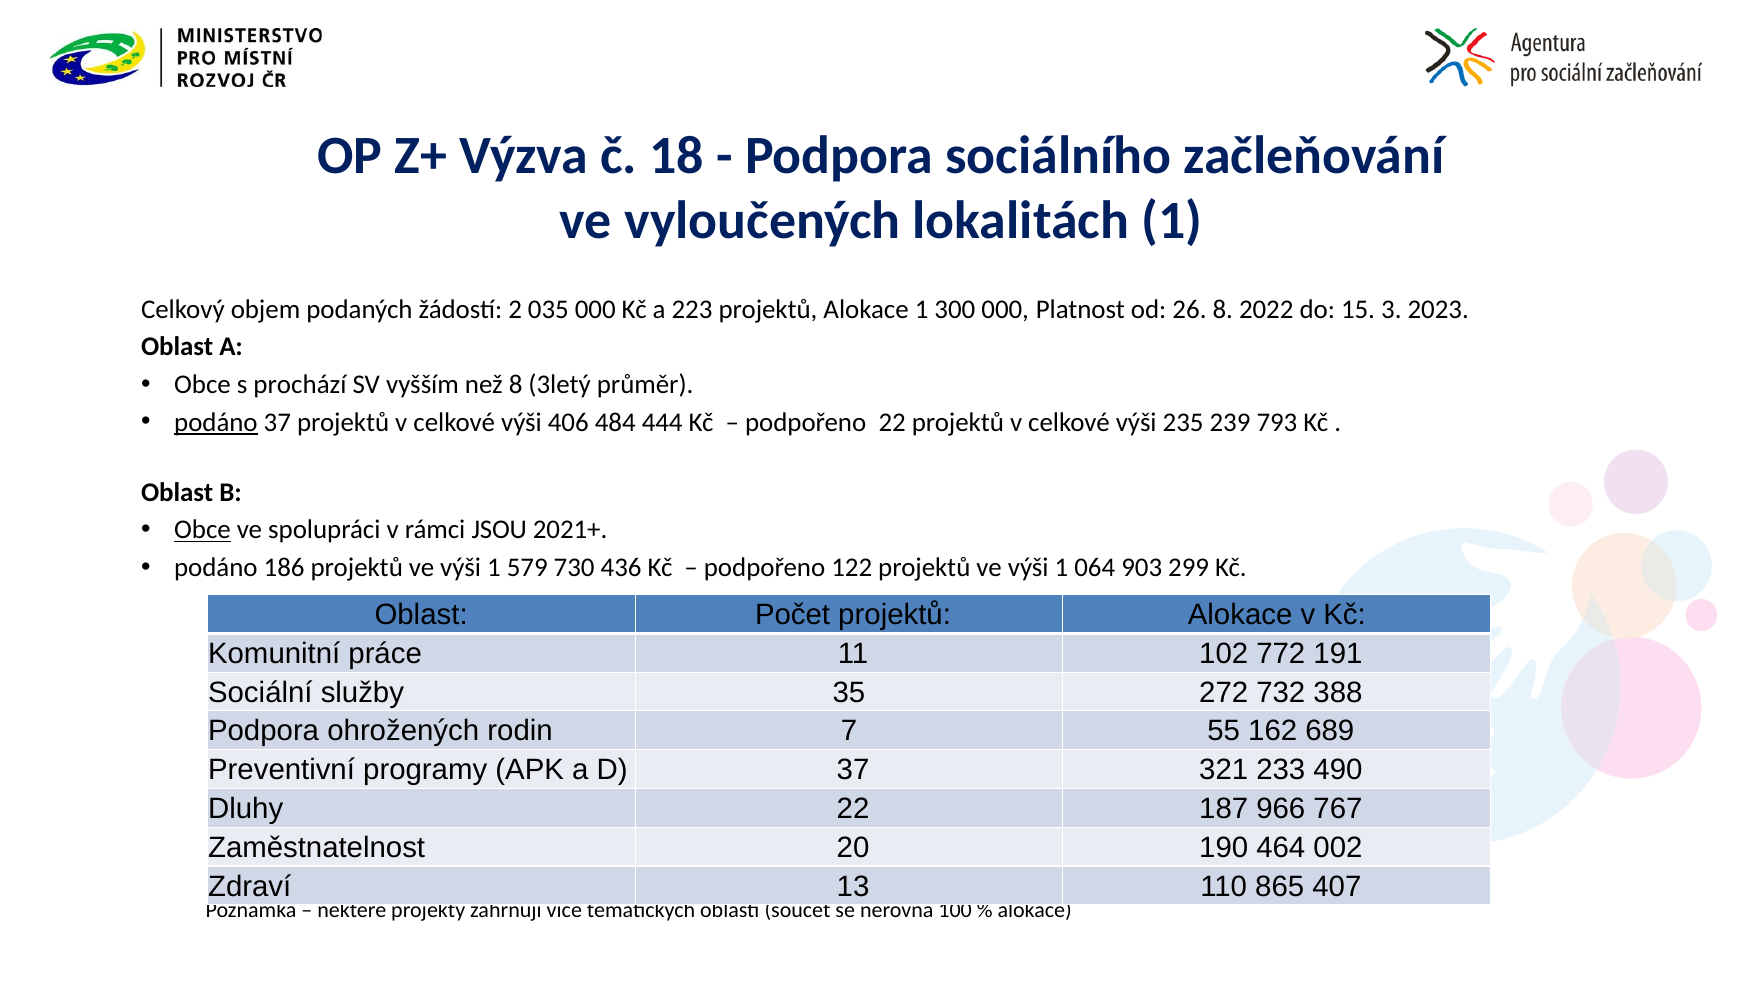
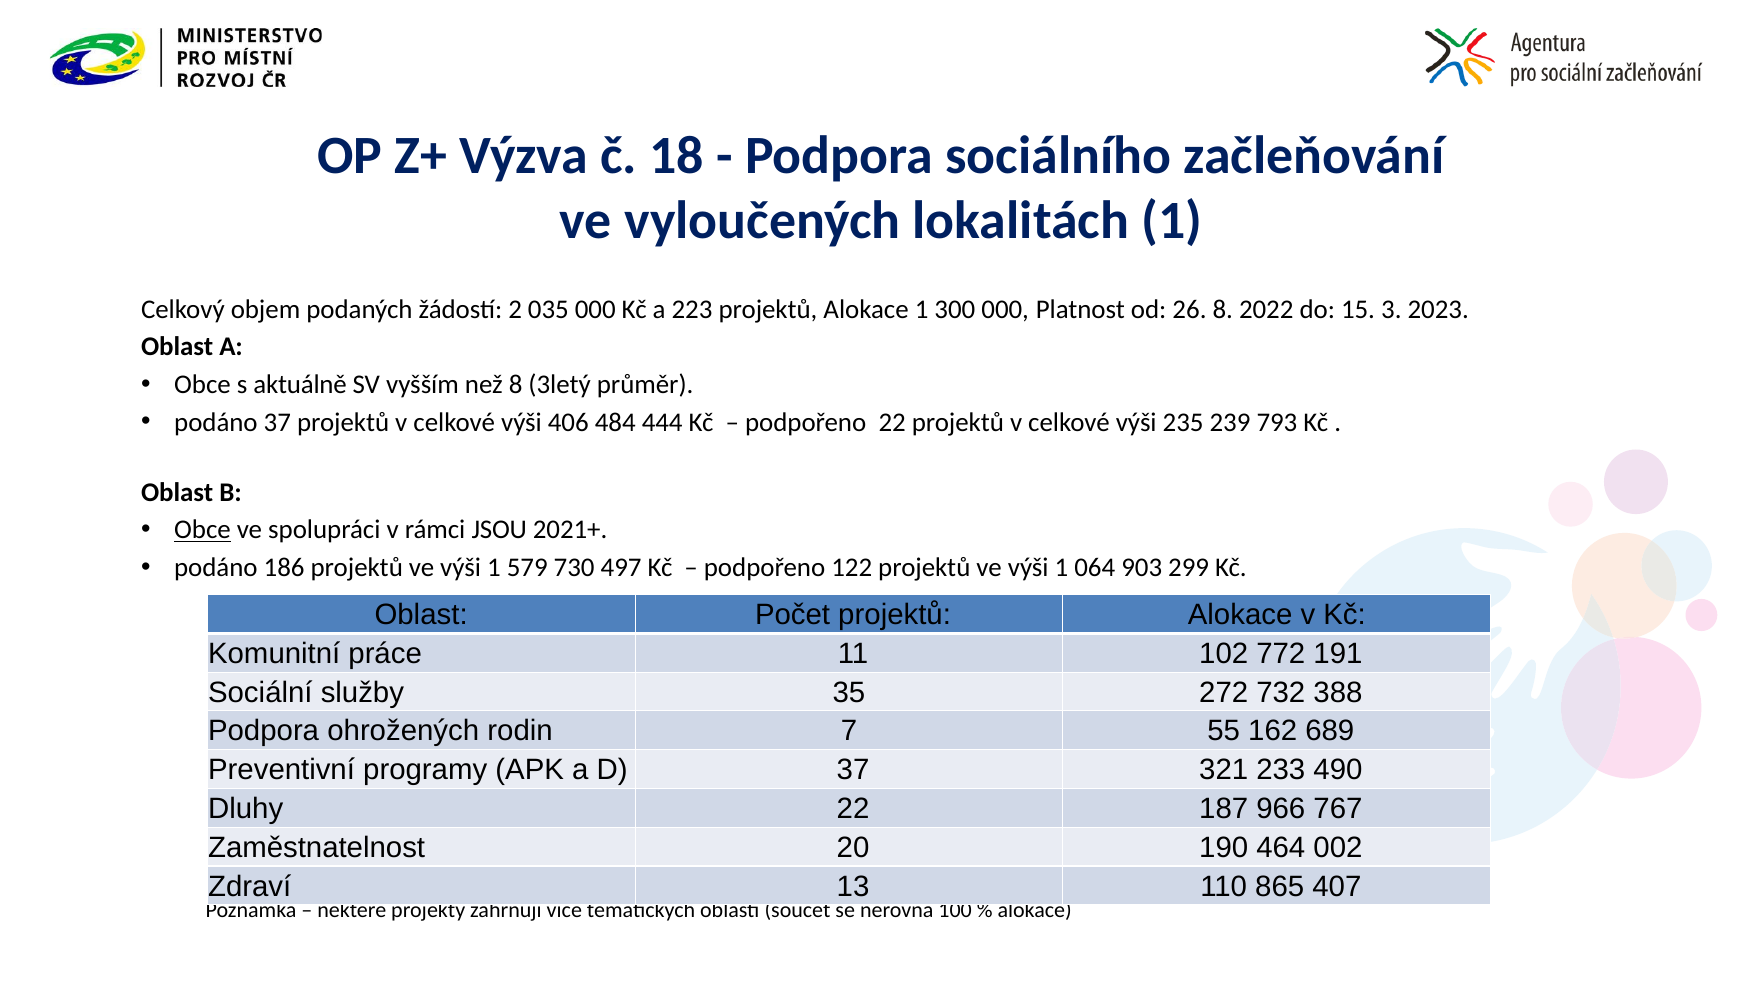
prochází: prochází -> aktuálně (300, 384)
podáno underline: present -> none (216, 422)
436: 436 -> 497 (621, 568)
